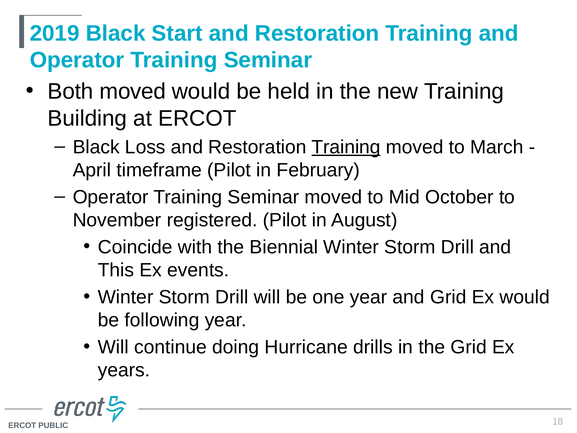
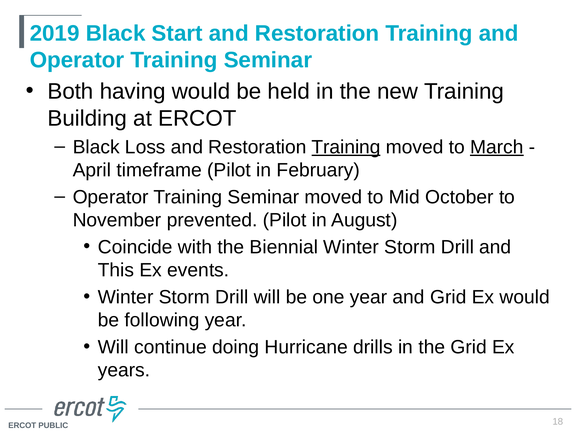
Both moved: moved -> having (133, 91)
March underline: none -> present (497, 147)
registered: registered -> prevented (212, 220)
